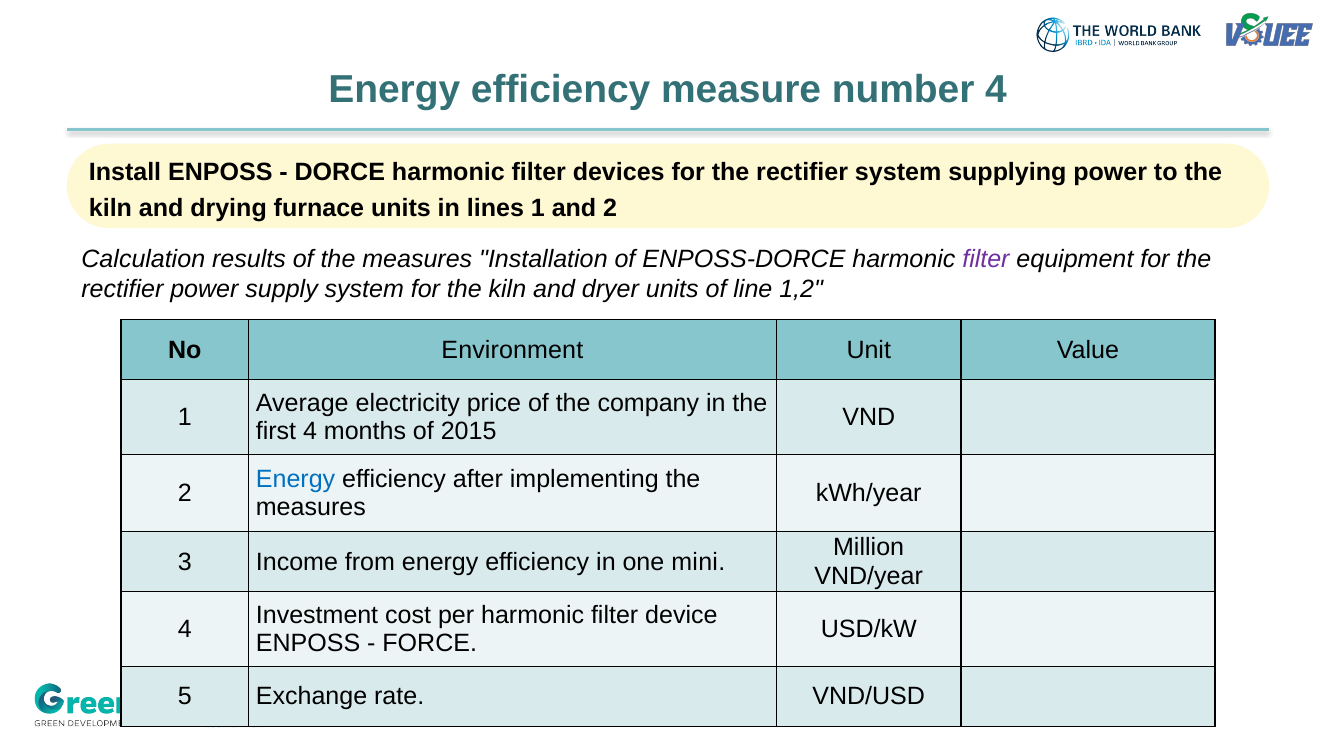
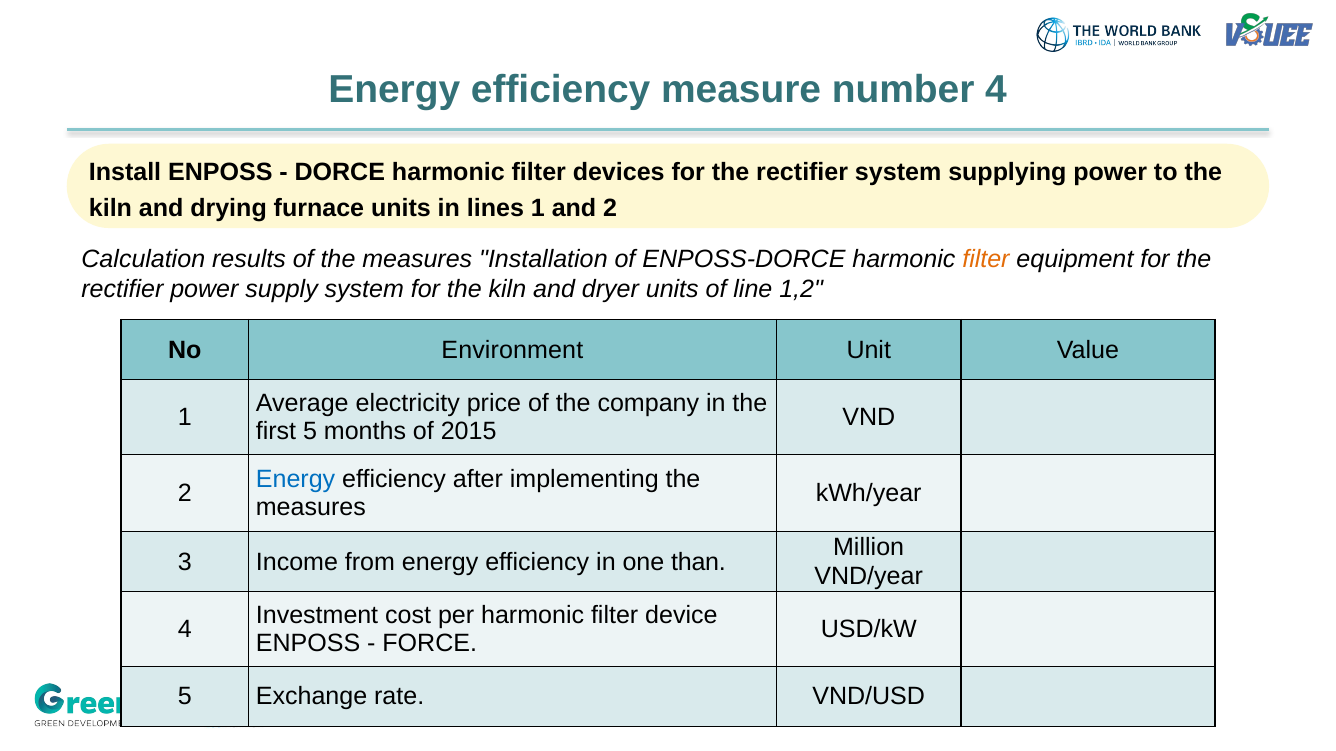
filter colour: purple -> orange (986, 259)
first 4: 4 -> 5 (310, 432)
mini: mini -> than (699, 562)
